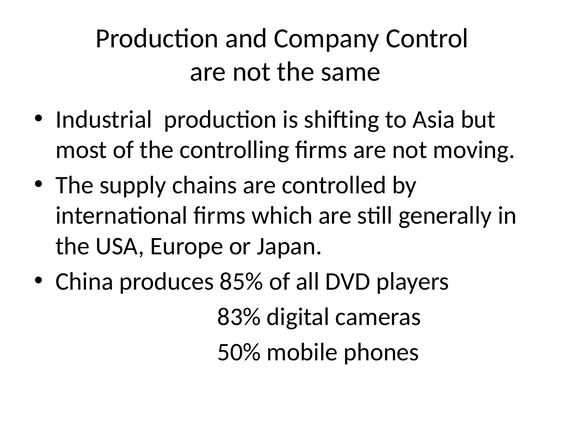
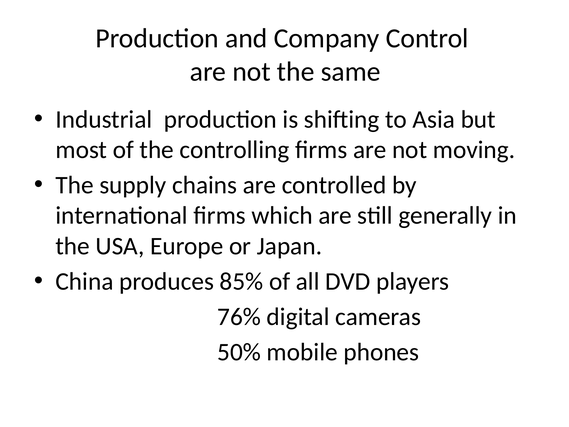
83%: 83% -> 76% (239, 317)
